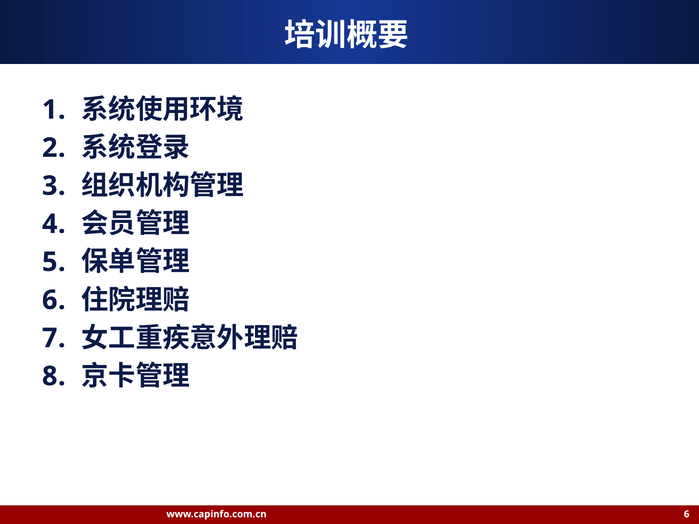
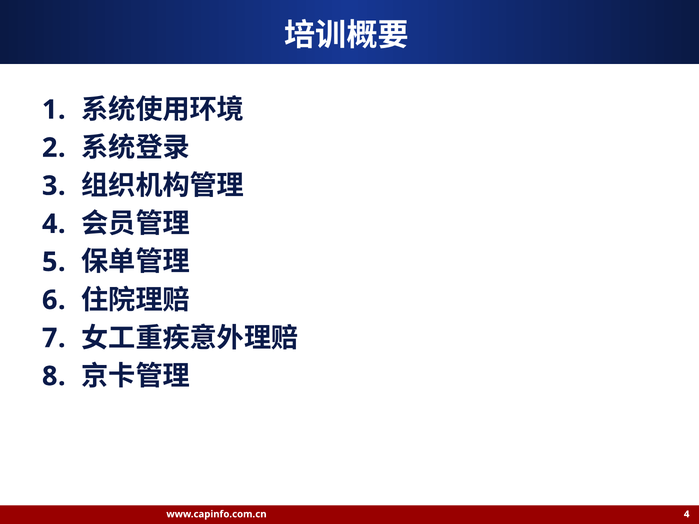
www.capinfo.com.cn 6: 6 -> 4 (687, 514)
